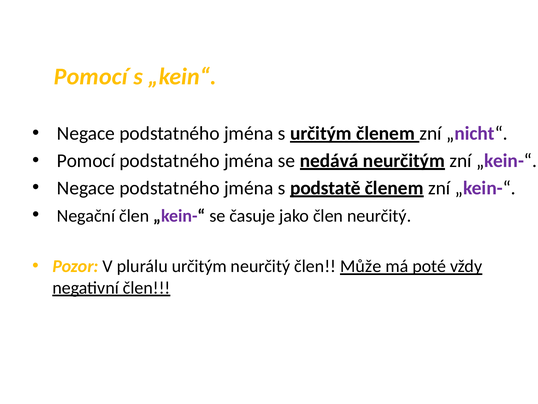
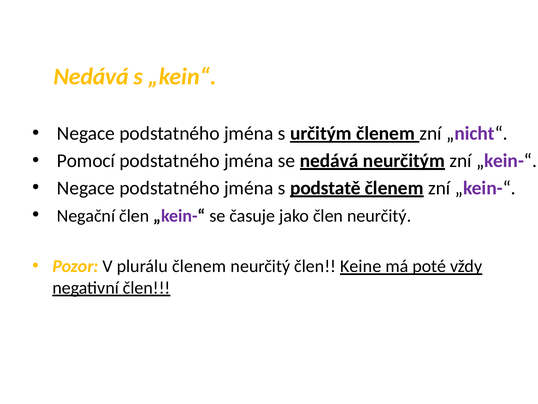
Pomocí: Pomocí -> Nedává (91, 76)
plurálu určitým: určitým -> členem (199, 266)
Může: Může -> Keine (361, 266)
